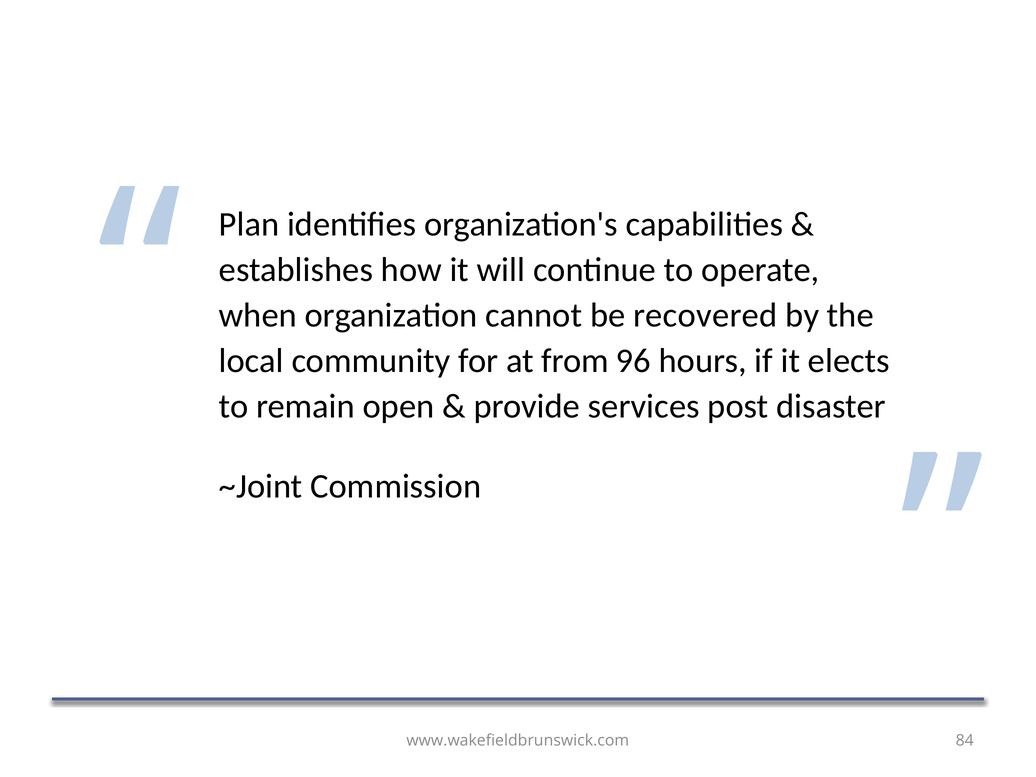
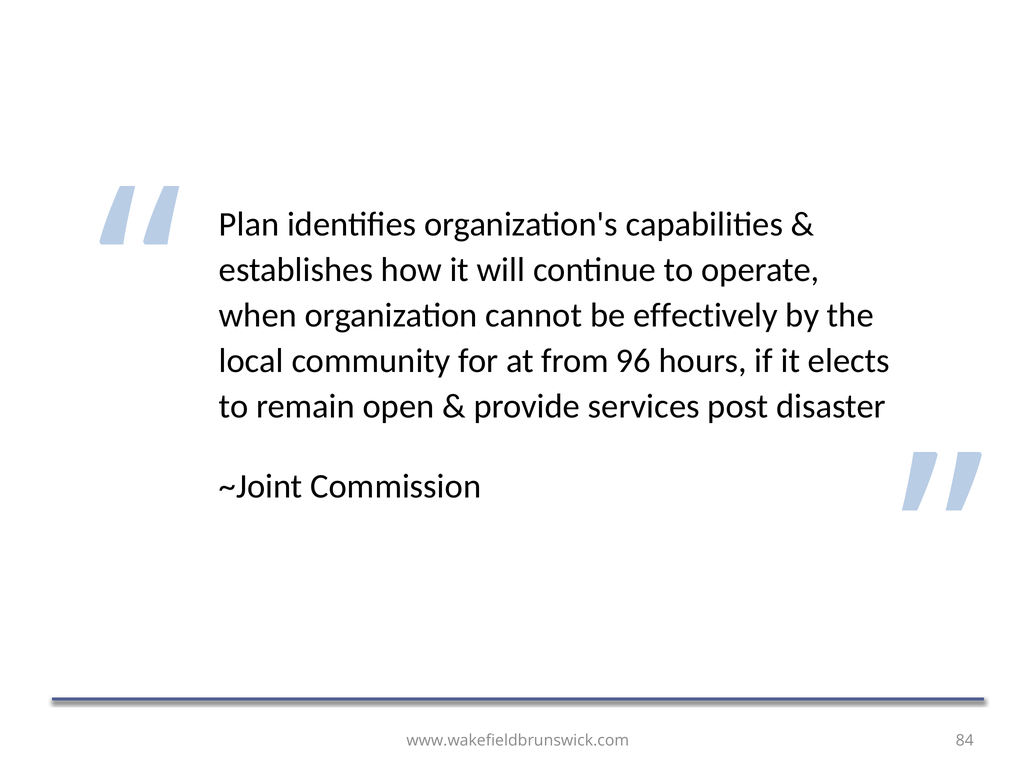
recovered: recovered -> effectively (705, 315)
